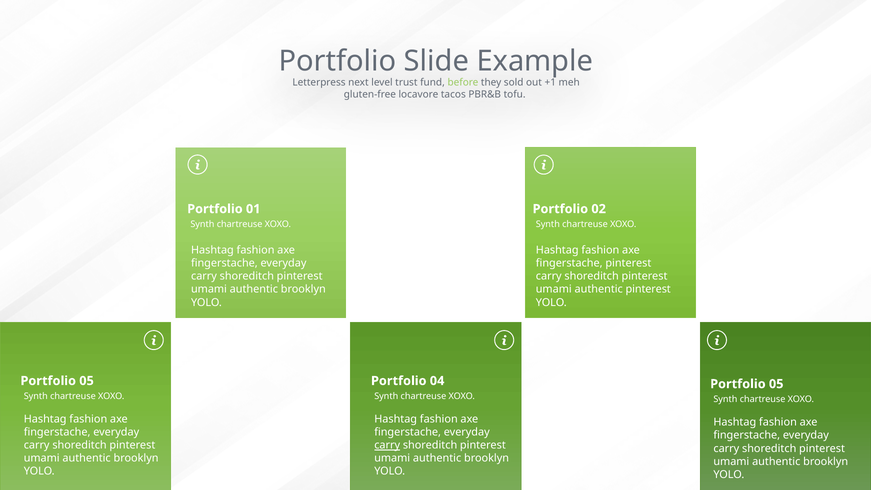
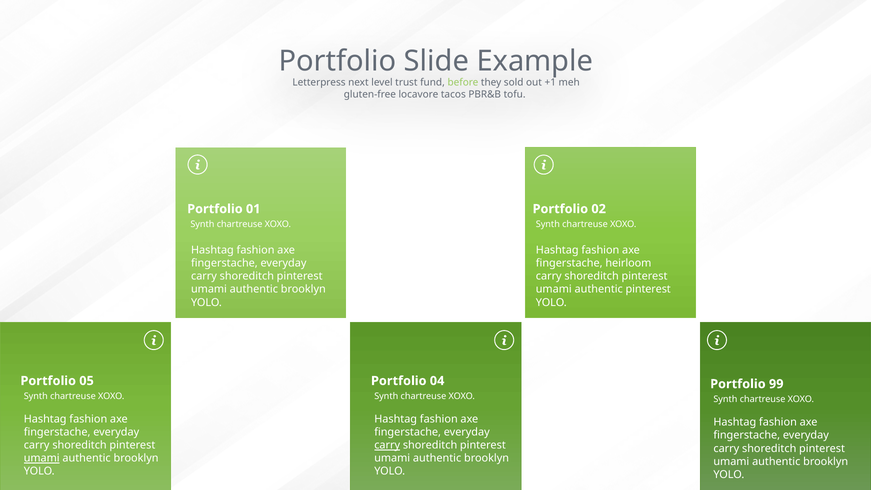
fingerstache pinterest: pinterest -> heirloom (628, 263)
05: 05 -> 99 (776, 384)
umami underline: none -> present (42, 458)
